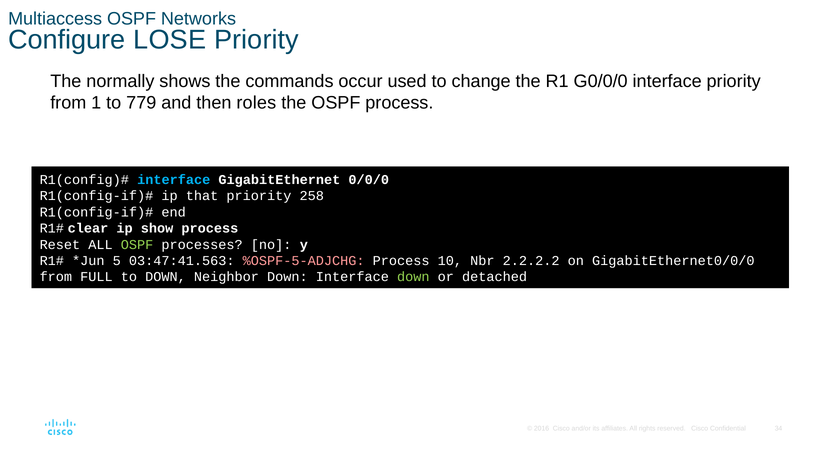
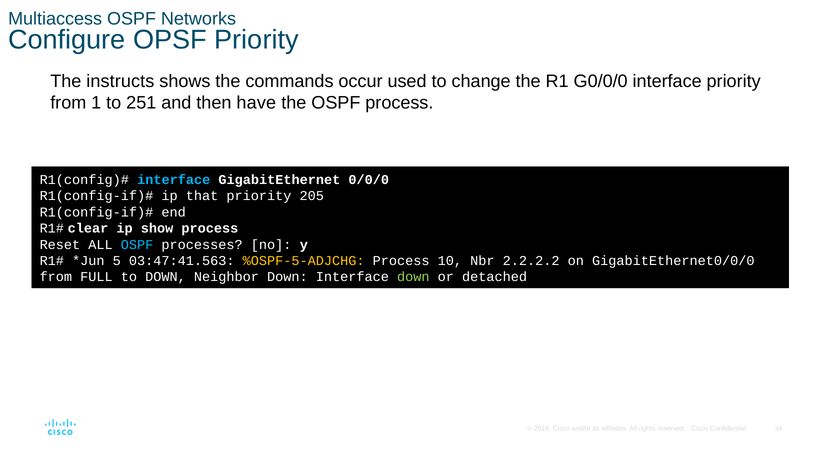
LOSE: LOSE -> OPSF (170, 40)
normally: normally -> instructs (120, 81)
779: 779 -> 251 (141, 103)
roles: roles -> have (256, 103)
258: 258 -> 205 (312, 196)
OSPF colour: light green -> light blue (137, 245)
%OSPF-5-ADJCHG colour: pink -> yellow (304, 261)
